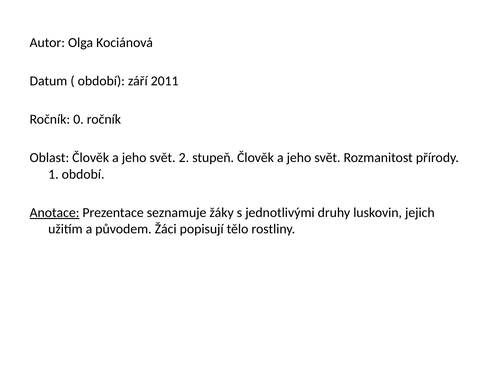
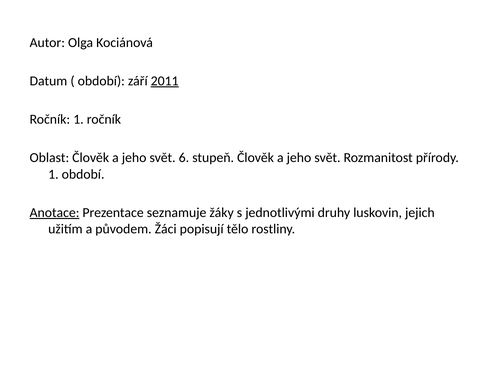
2011 underline: none -> present (165, 81)
Ročník 0: 0 -> 1 (78, 119)
2: 2 -> 6 (184, 158)
